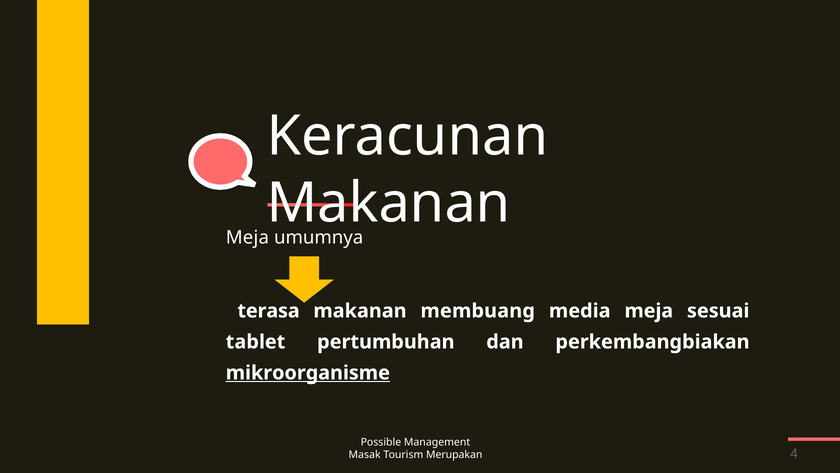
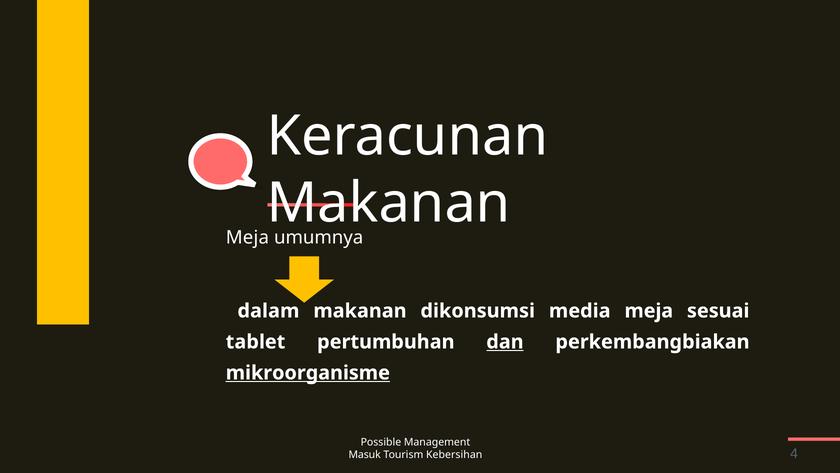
terasa: terasa -> dalam (268, 311)
membuang: membuang -> dikonsumsi (478, 311)
dan underline: none -> present (505, 342)
Masak: Masak -> Masuk (365, 454)
Merupakan: Merupakan -> Kebersihan (454, 454)
